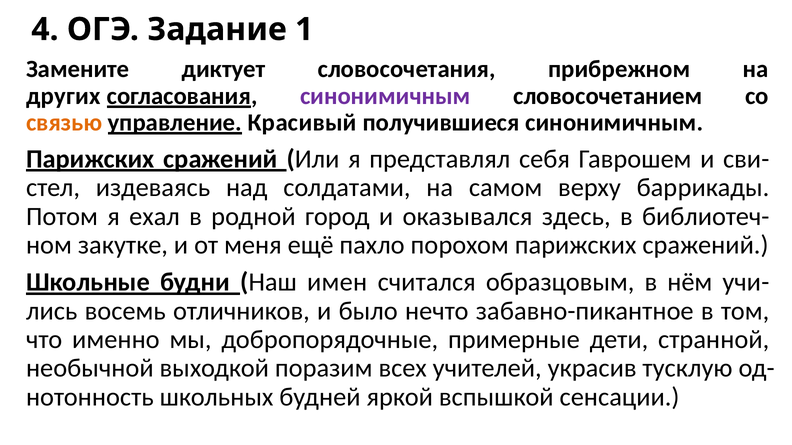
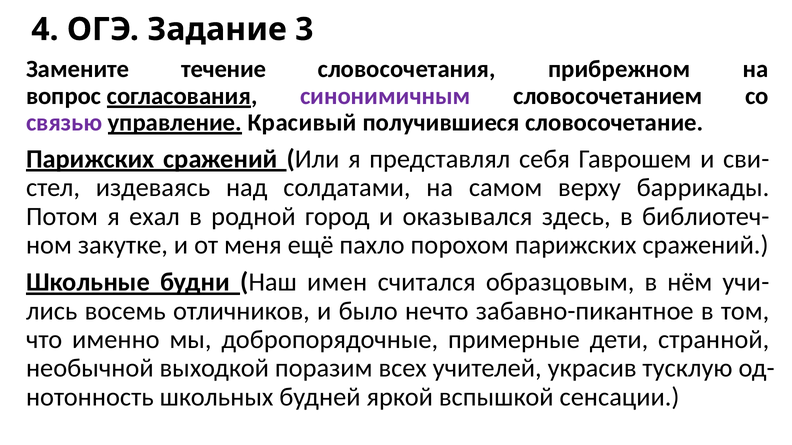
1: 1 -> 3 (304, 29)
диктует: диктует -> течение (224, 69)
других: других -> вопрос (64, 96)
связью colour: orange -> purple (64, 123)
получившиеся синонимичным: синонимичным -> словосочетание (614, 123)
